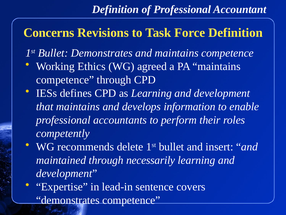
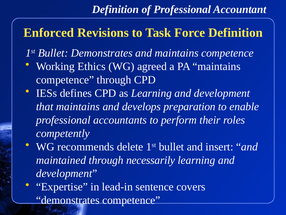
Concerns: Concerns -> Enforced (49, 33)
information: information -> preparation (190, 106)
